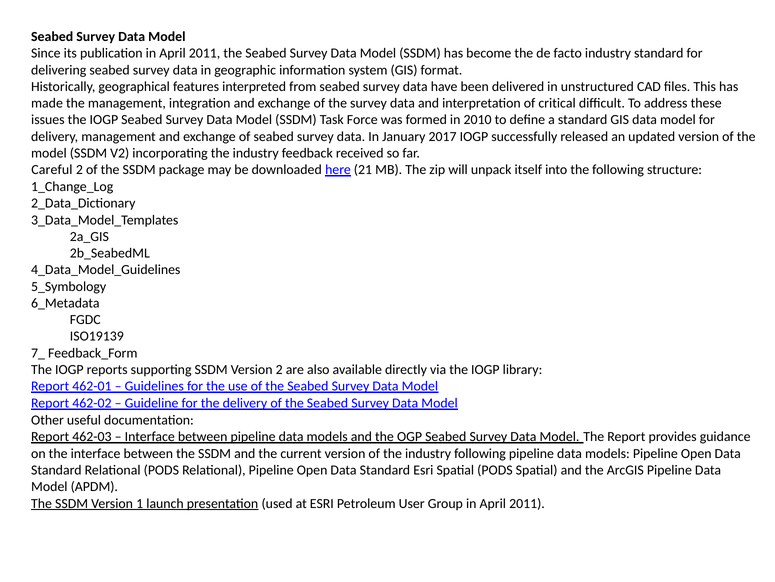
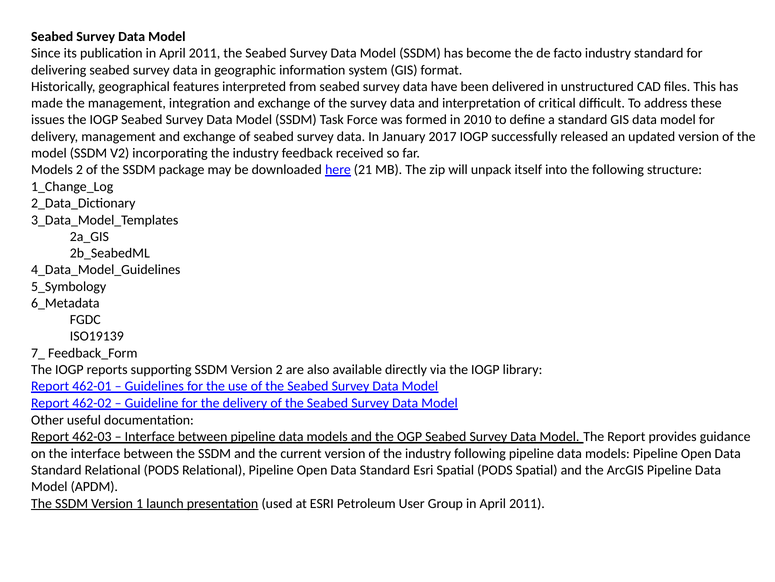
Careful: Careful -> Models (52, 170)
